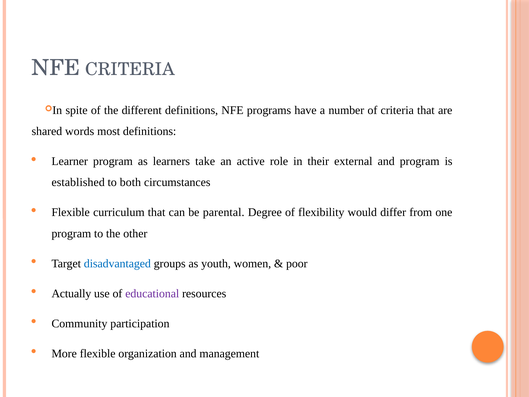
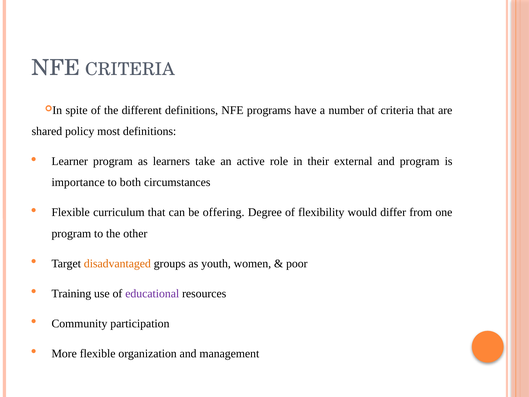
words: words -> policy (80, 131)
established: established -> importance (78, 182)
parental: parental -> offering (224, 212)
disadvantaged colour: blue -> orange (117, 263)
Actually: Actually -> Training (71, 293)
